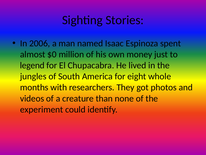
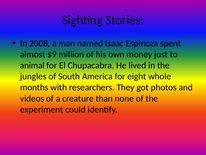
2006: 2006 -> 2008 (40, 43)
$0: $0 -> $9 (52, 54)
legend: legend -> animal (32, 65)
